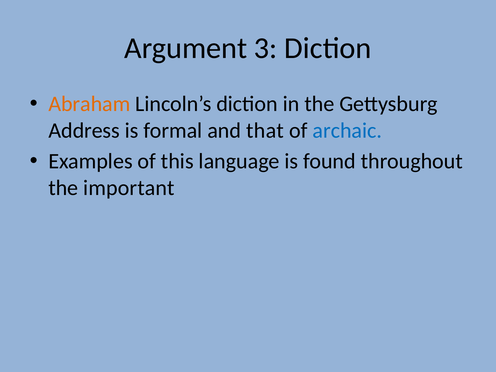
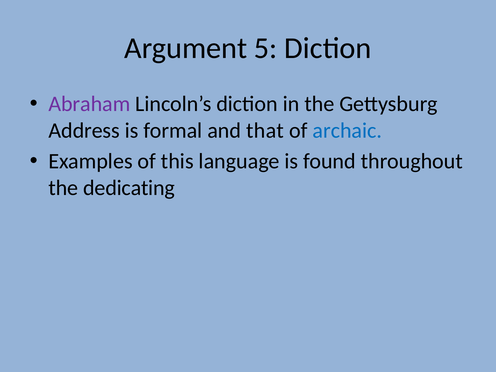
3: 3 -> 5 (266, 48)
Abraham colour: orange -> purple (89, 104)
important: important -> dedicating (129, 188)
